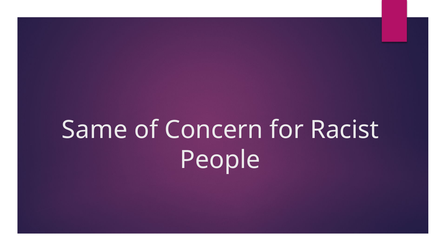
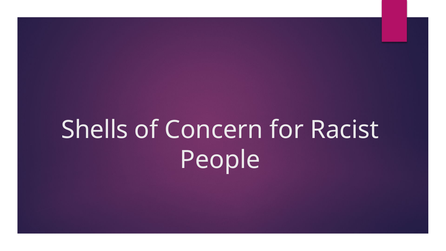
Same: Same -> Shells (95, 130)
